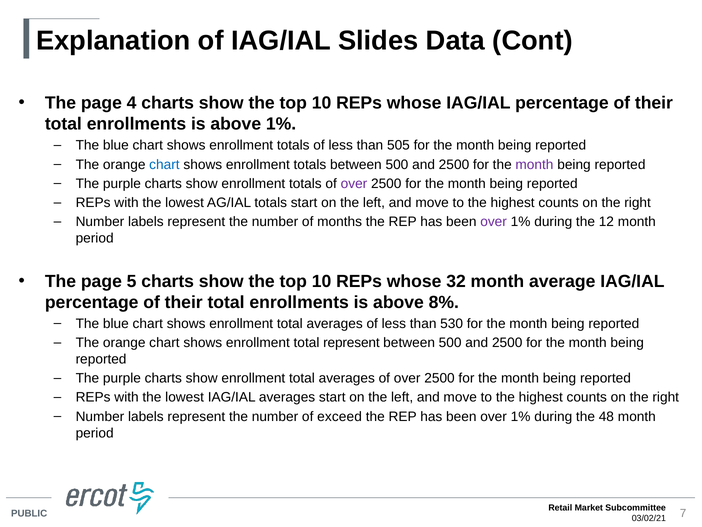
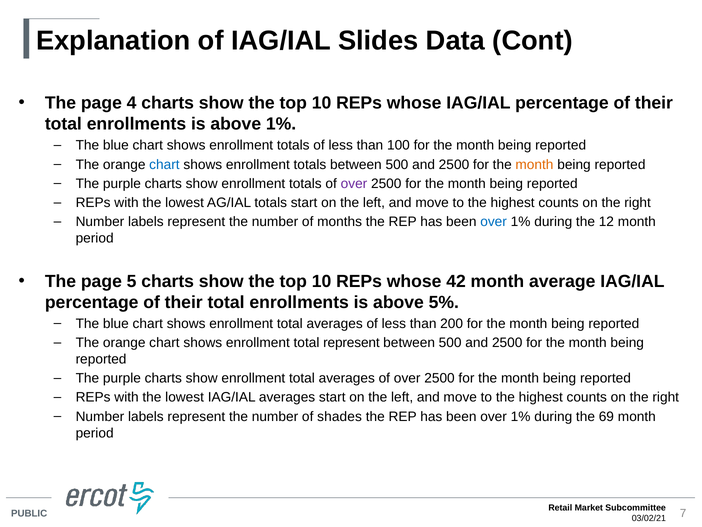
505: 505 -> 100 (398, 145)
month colour: purple -> orange (534, 164)
over colour: purple -> blue (494, 222)
32: 32 -> 42 (456, 281)
8%: 8% -> 5% (444, 302)
530: 530 -> 200 (452, 323)
exceed: exceed -> shades (340, 416)
48: 48 -> 69 (606, 416)
